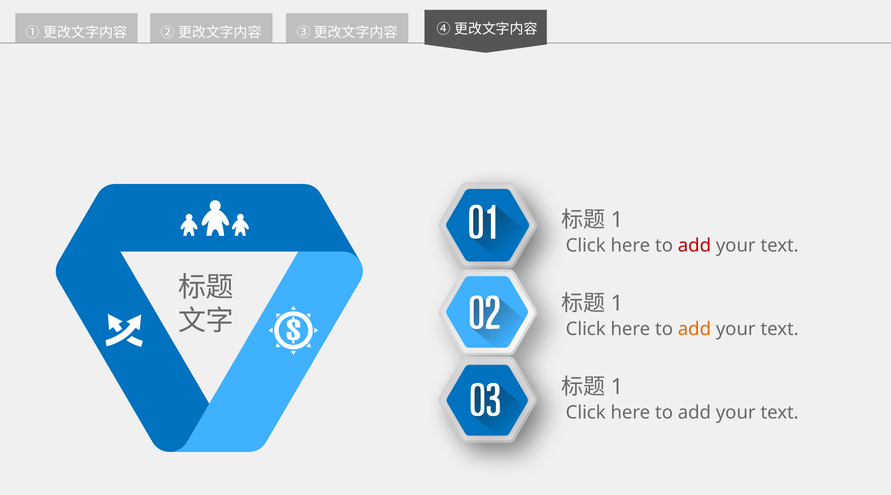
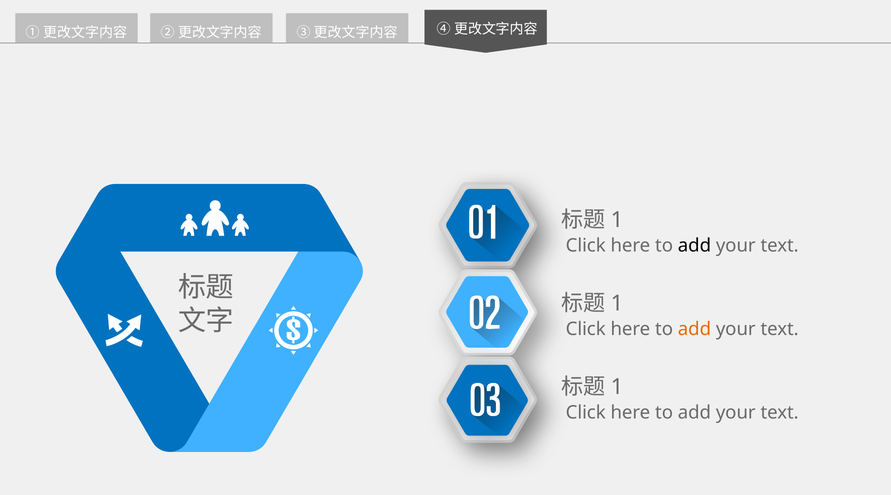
add colour: red -> black (694, 245)
